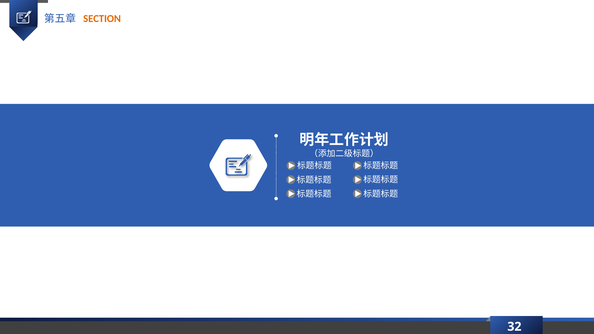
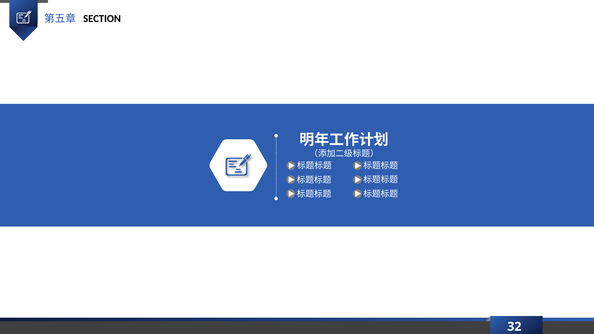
SECTION colour: orange -> black (102, 19)
